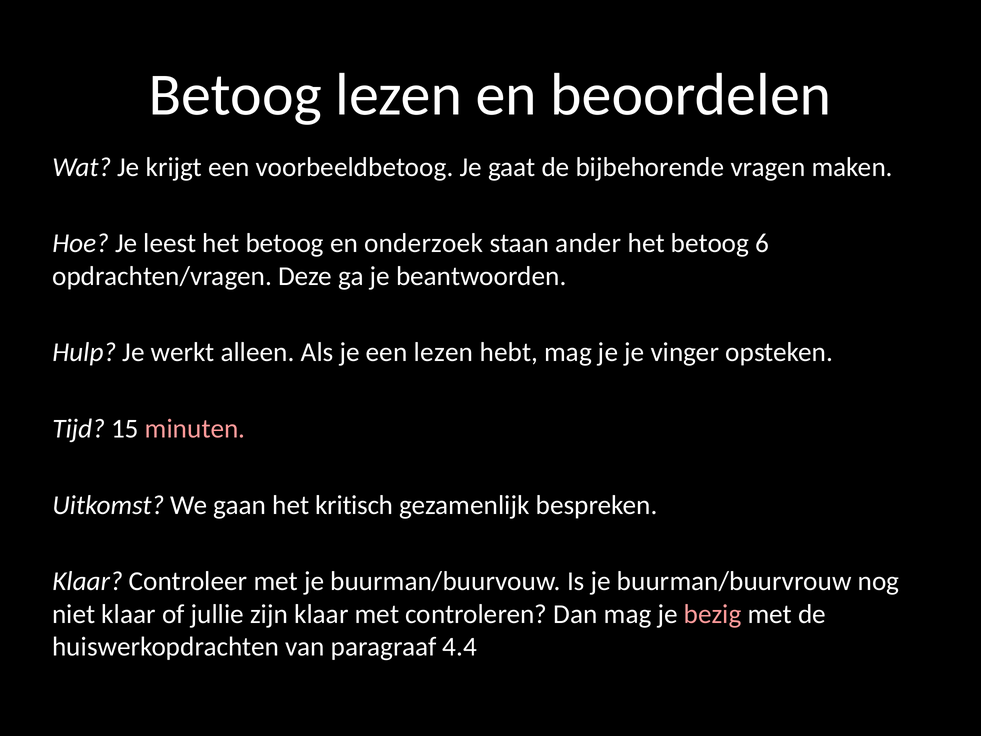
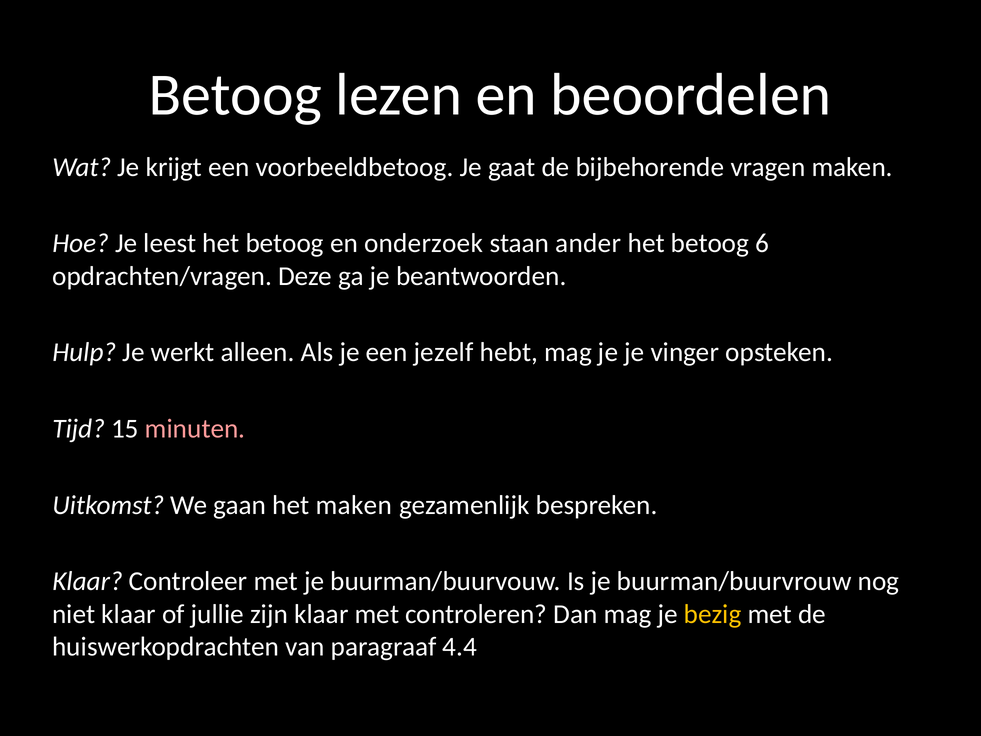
een lezen: lezen -> jezelf (444, 352)
het kritisch: kritisch -> maken (354, 505)
bezig colour: pink -> yellow (713, 614)
